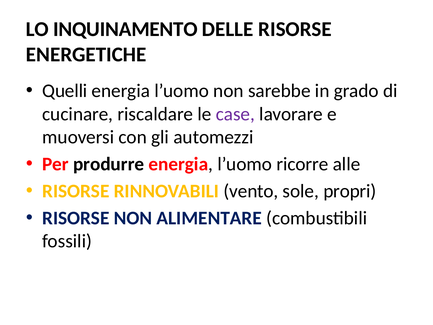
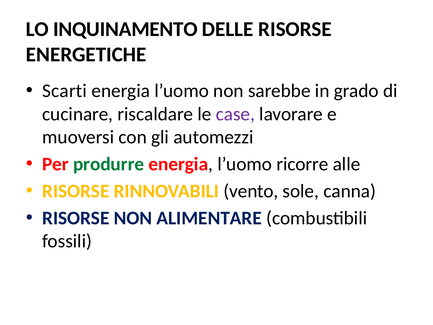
Quelli: Quelli -> Scarti (65, 91)
produrre colour: black -> green (109, 164)
propri: propri -> canna (350, 191)
